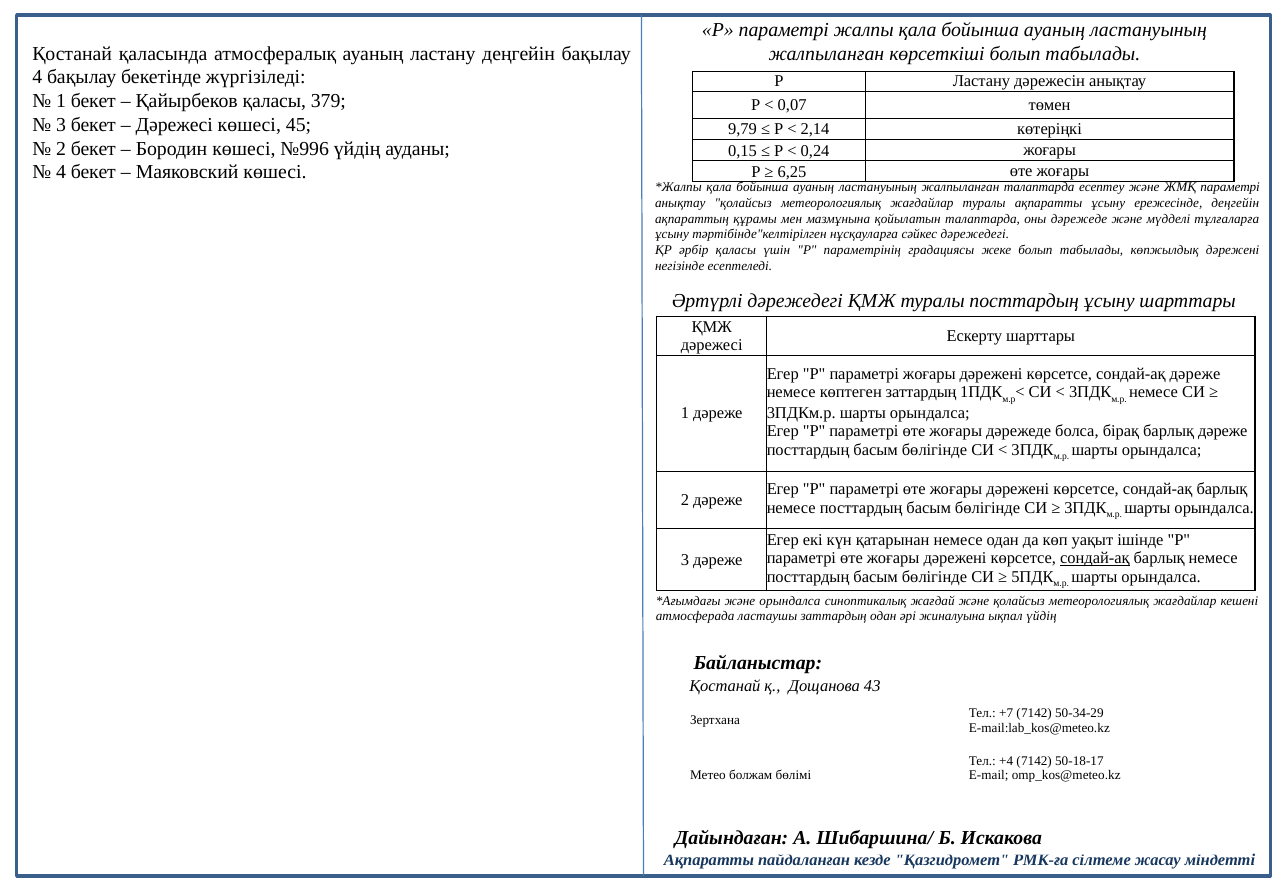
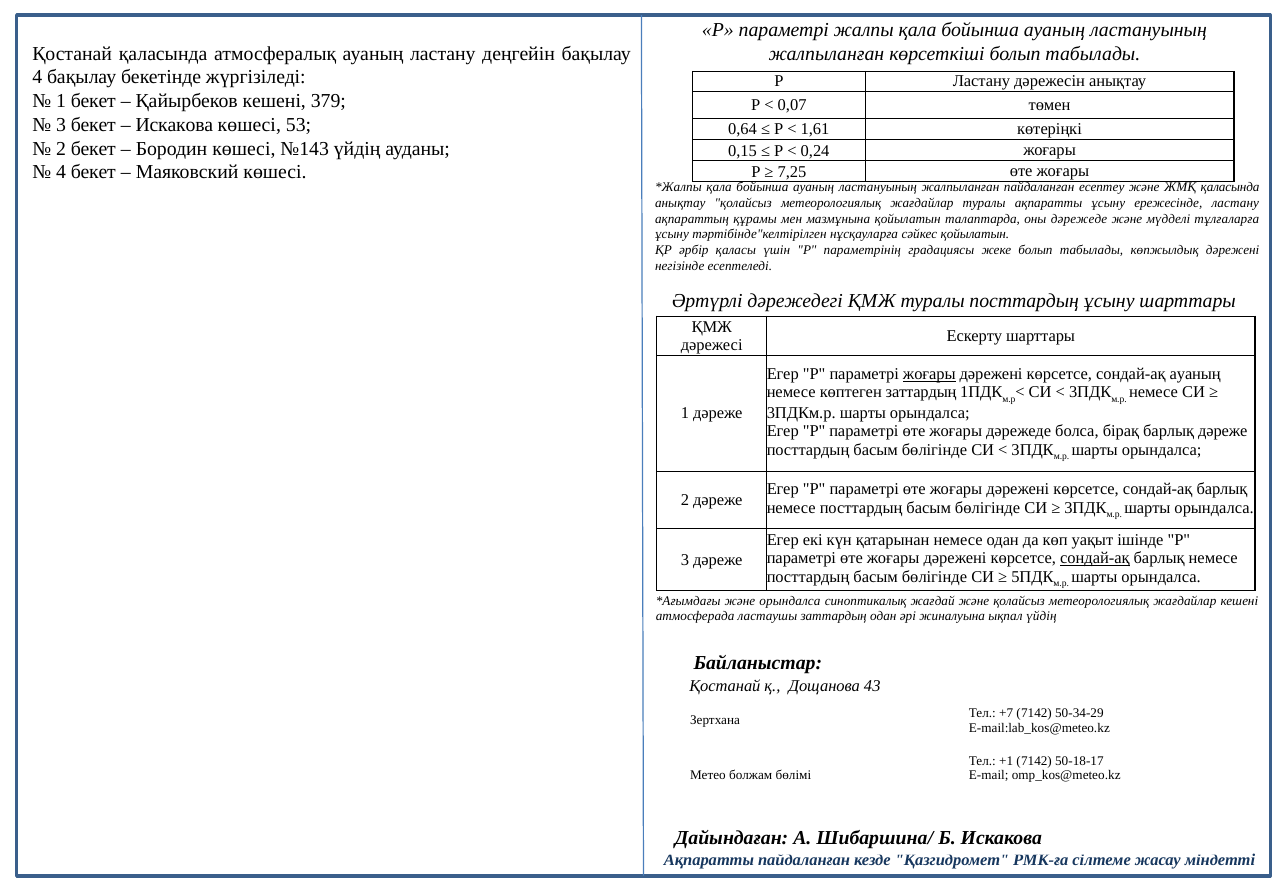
Қайырбеков қаласы: қаласы -> кешені (274, 101)
Дәрежесі: Дәрежесі -> Искакова (174, 125)
45: 45 -> 53 (299, 125)
9,79: 9,79 -> 0,64 (743, 129)
2,14: 2,14 -> 1,61 (815, 129)
№996: №996 -> №143 (305, 149)
6,25: 6,25 -> 7,25 (792, 172)
жалпыланған талаптарда: талаптарда -> пайдаланған (1039, 187)
ЖМҚ параметрі: параметрі -> қаласында (1230, 187)
ережесінде деңгейін: деңгейін -> ластану (1235, 203)
сәйкес дәрежедегі: дәрежедегі -> қойылатын (975, 235)
жоғары underline: none -> present (929, 374)
сондай-ақ дәреже: дәреже -> ауаның (1195, 374)
+4: +4 -> +1 (1006, 761)
